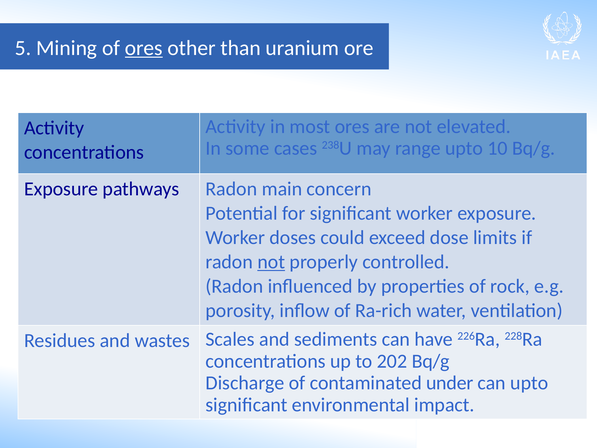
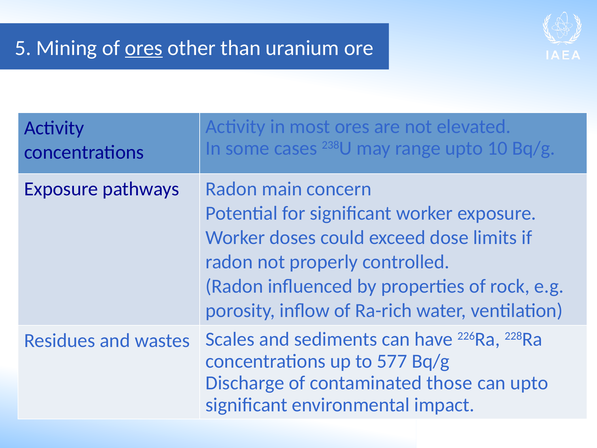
not underline: present -> none (271, 262)
202: 202 -> 577 (392, 361)
under: under -> those (449, 383)
